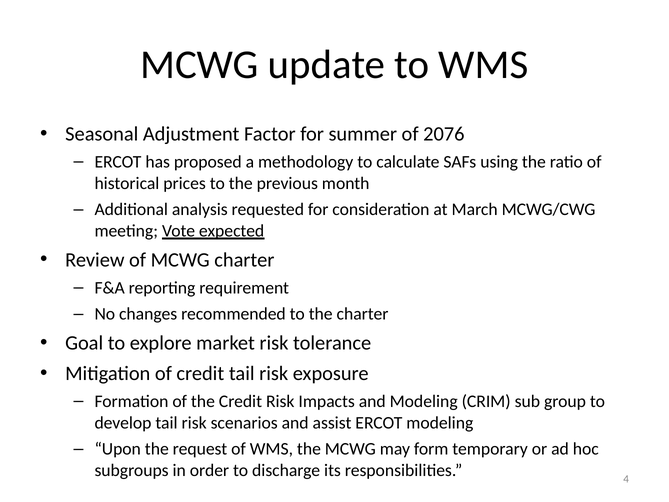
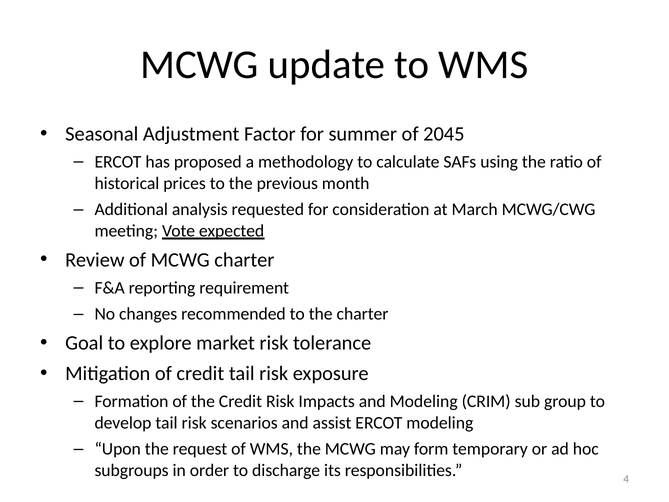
2076: 2076 -> 2045 (444, 134)
